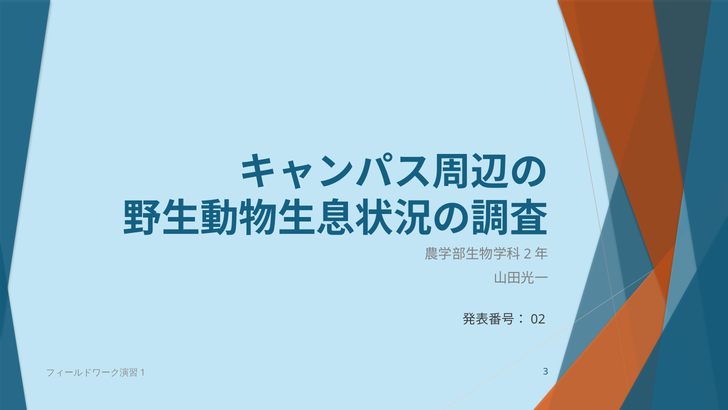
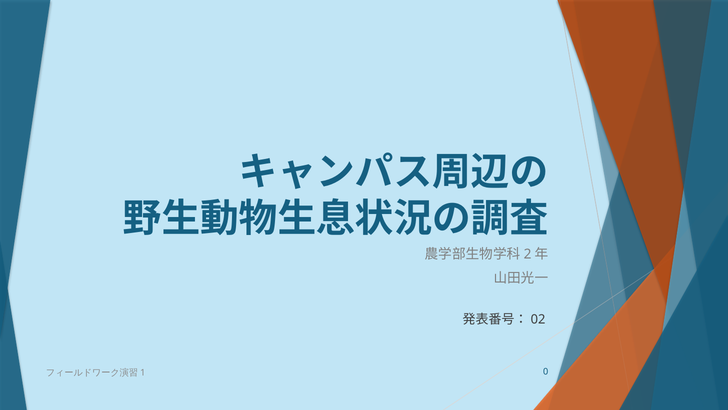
3: 3 -> 0 (546, 372)
